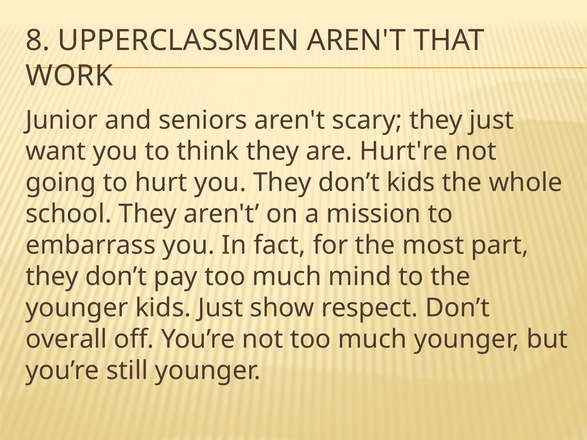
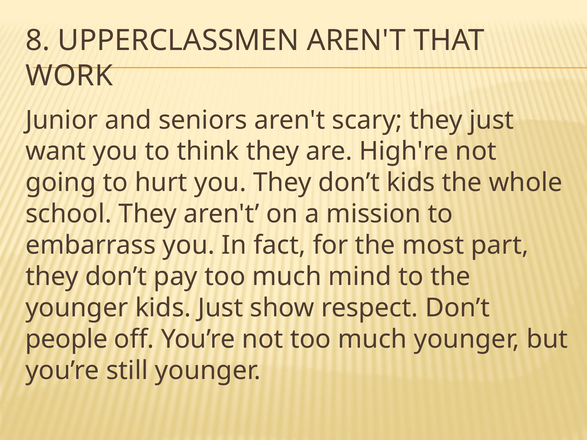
Hurt're: Hurt're -> High're (404, 151)
overall: overall -> people (66, 339)
